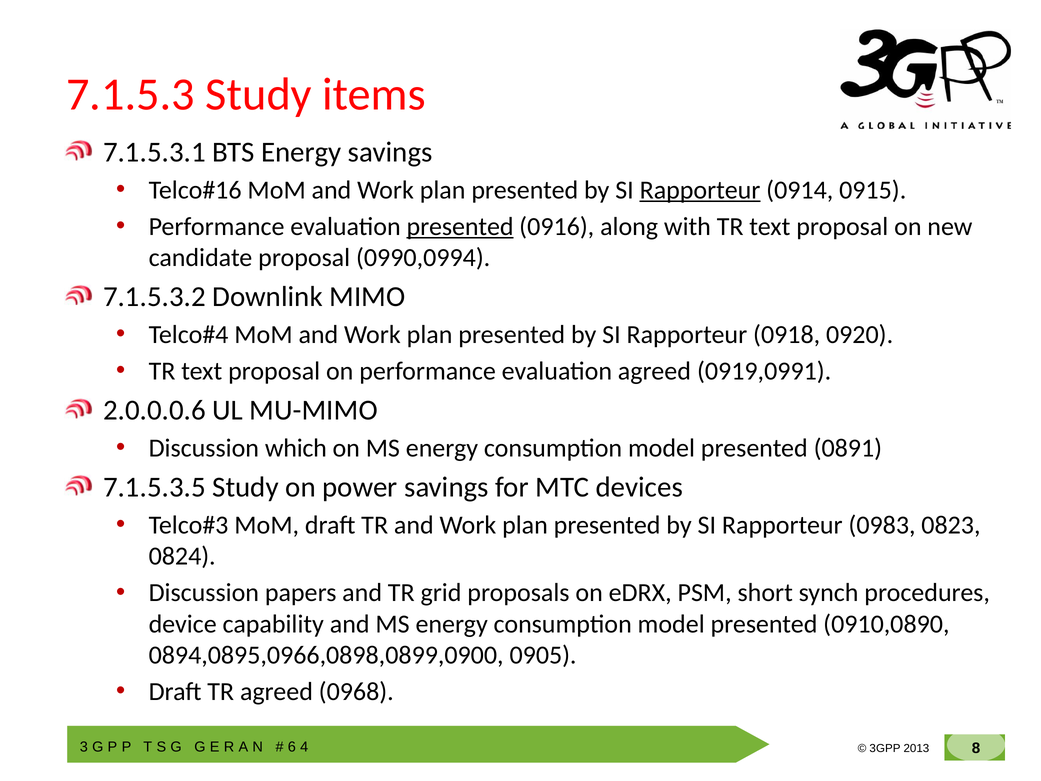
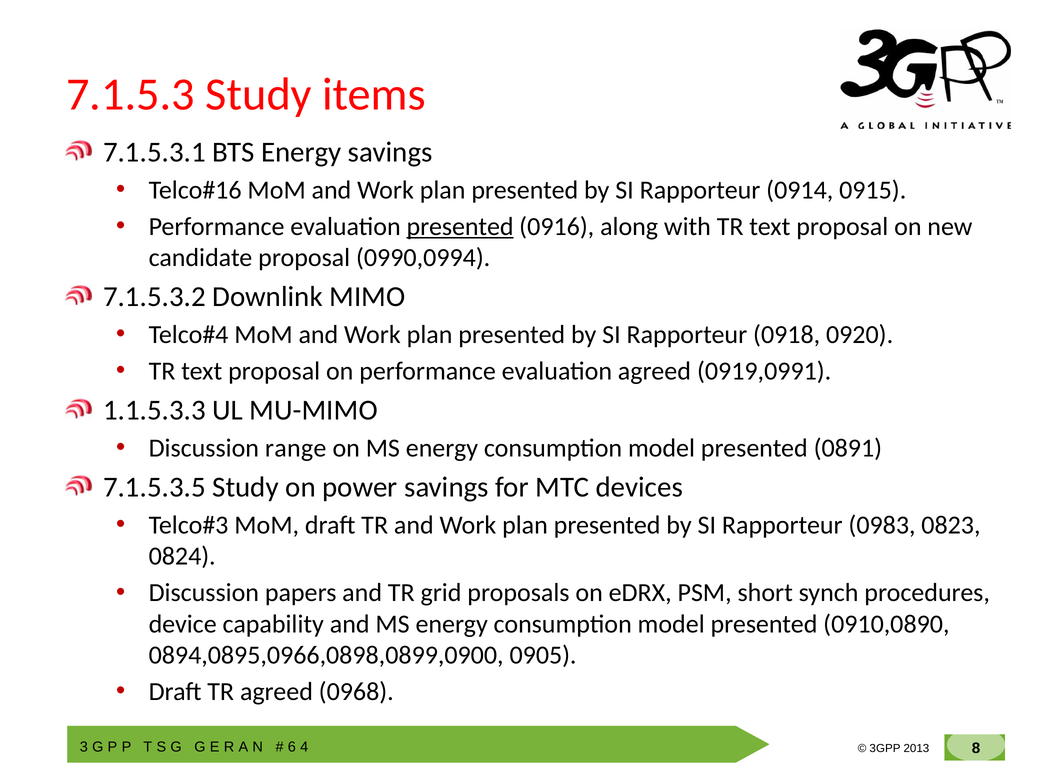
Rapporteur underline: present -> none (700, 190)
2.0.0.0.6: 2.0.0.0.6 -> 1.1.5.3.3 (154, 410)
which: which -> range (296, 448)
